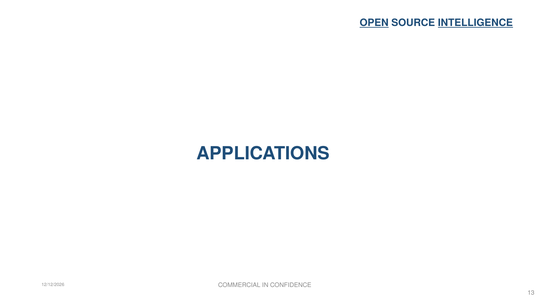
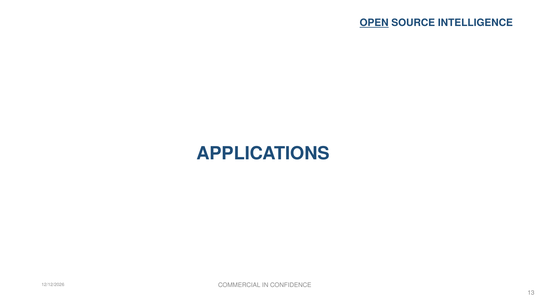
INTELLIGENCE underline: present -> none (475, 23)
